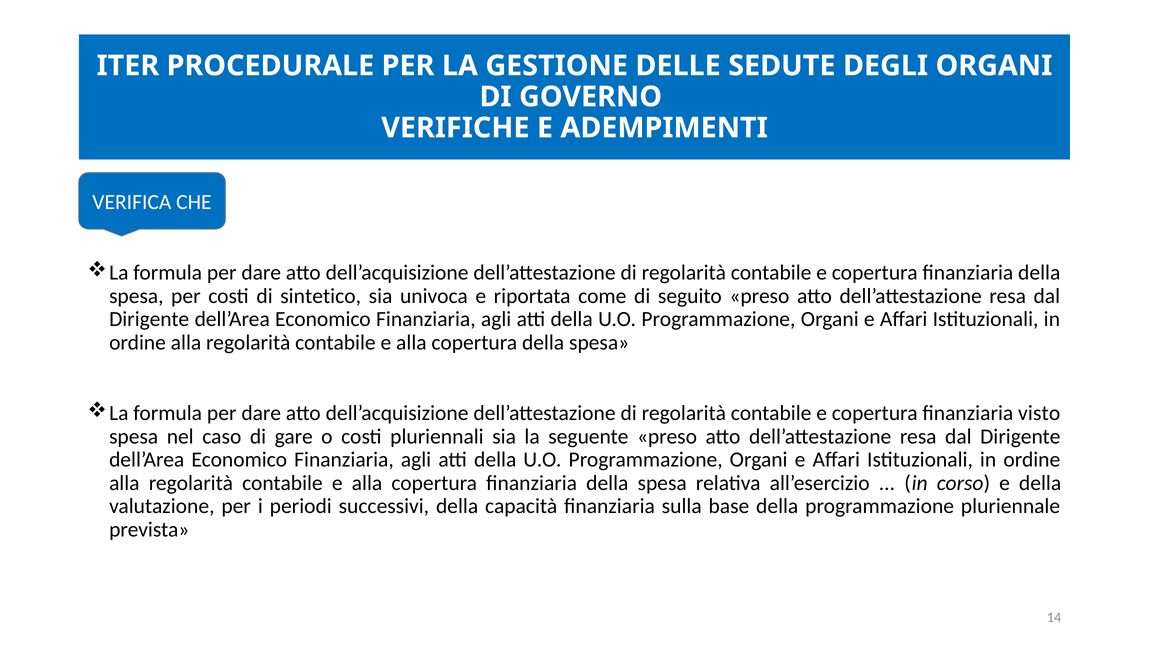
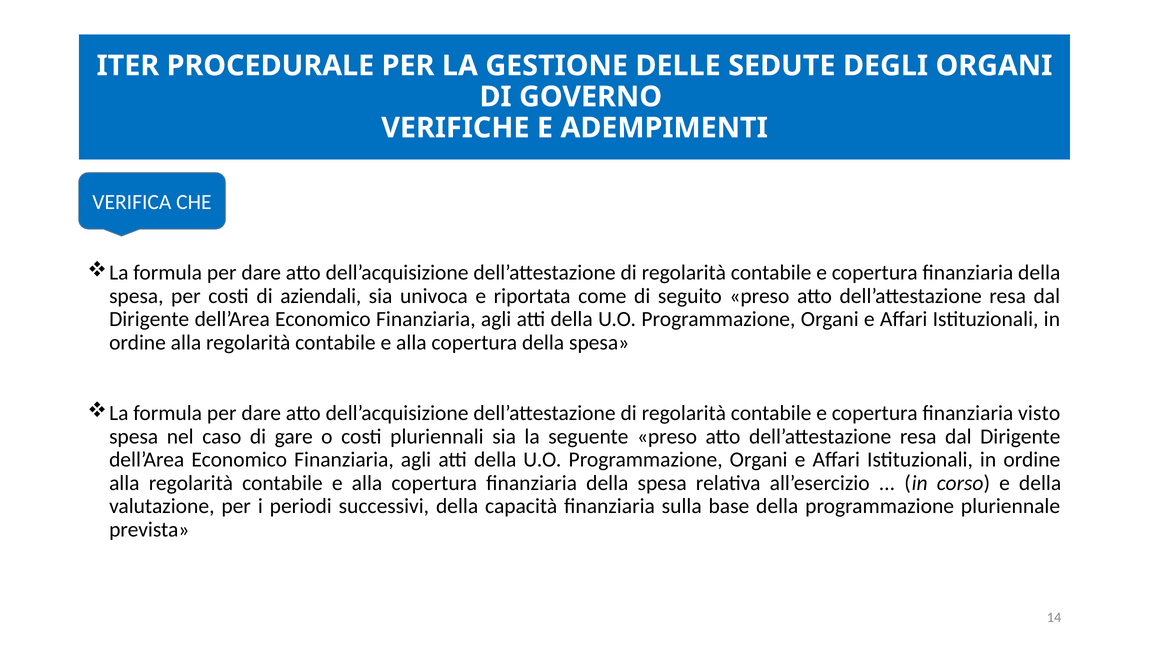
sintetico: sintetico -> aziendali (321, 296)
